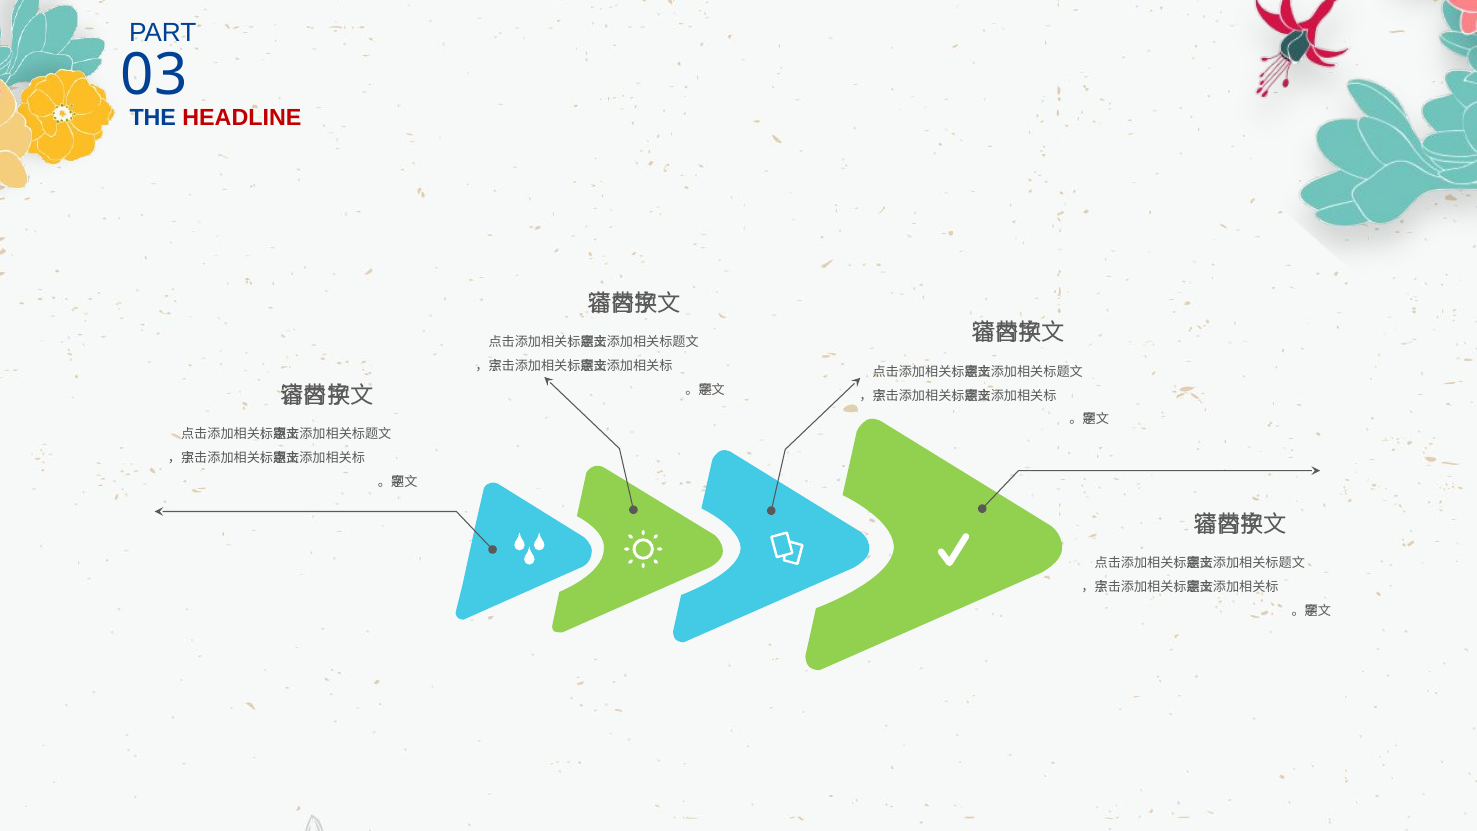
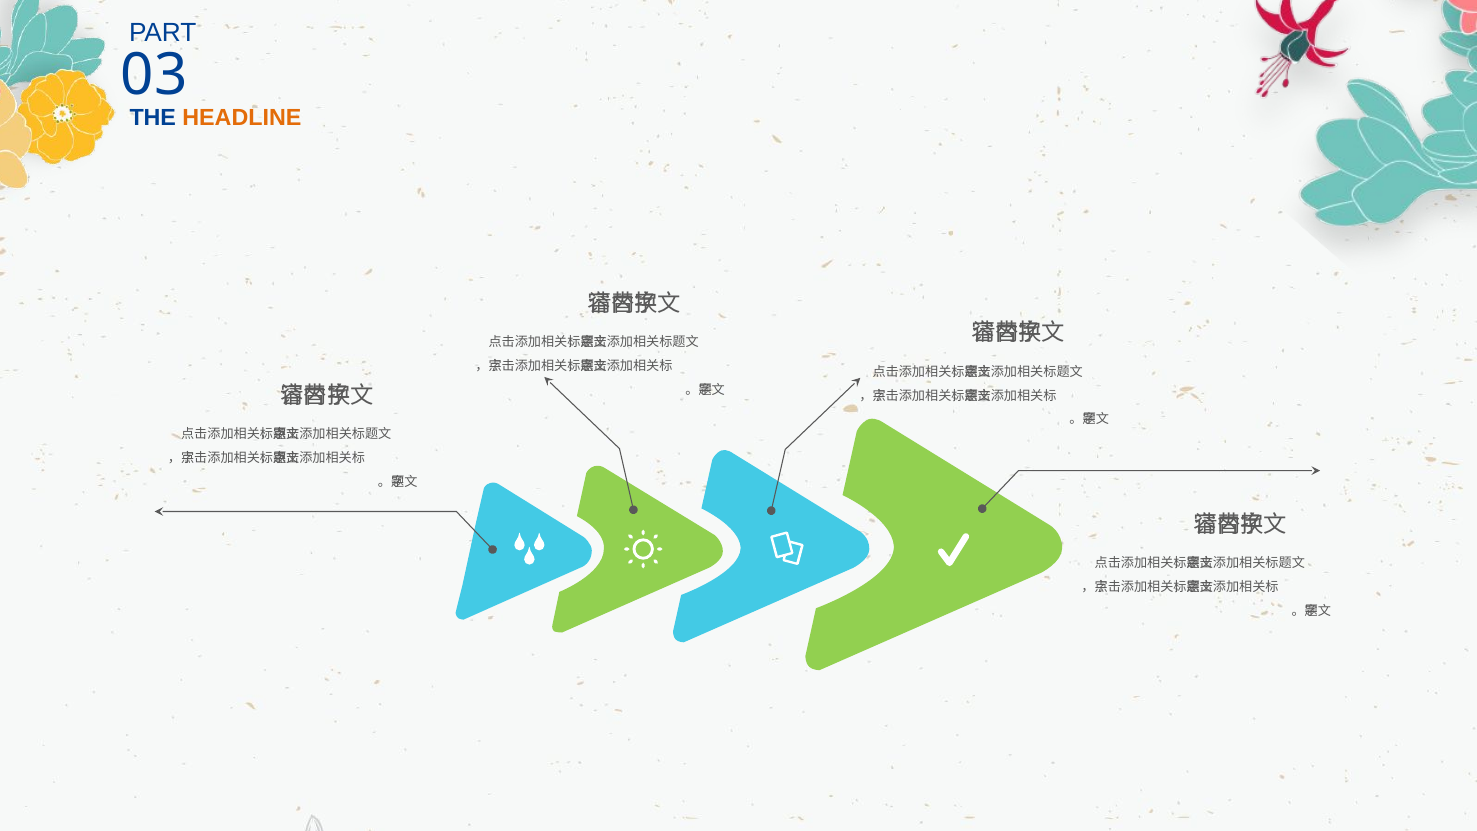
HEADLINE colour: red -> orange (242, 118)
